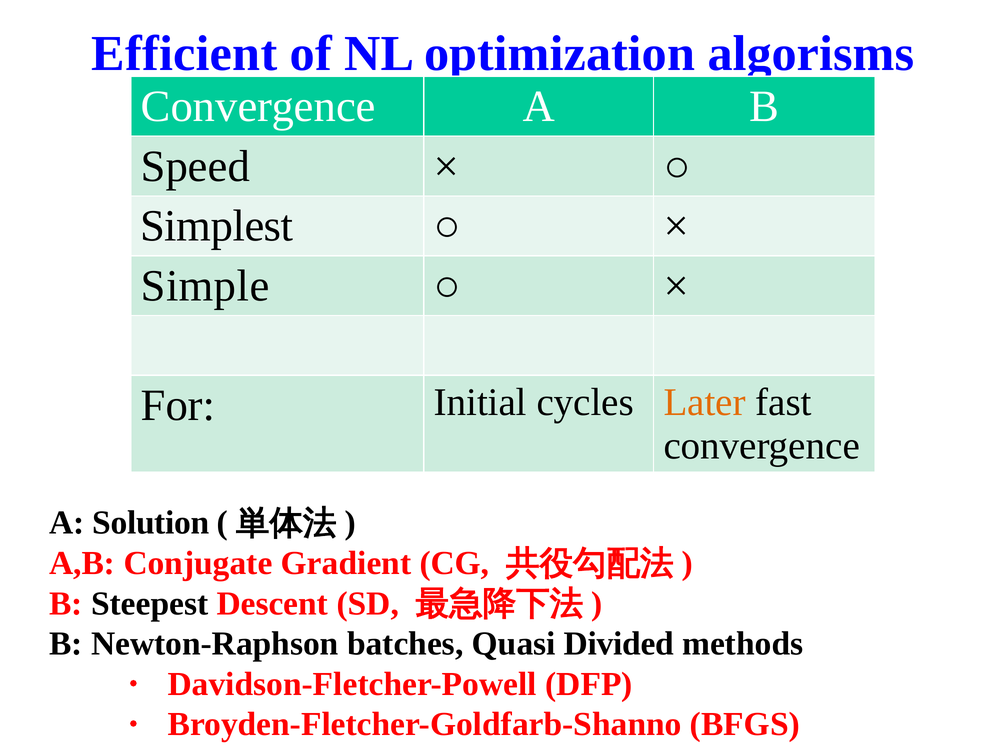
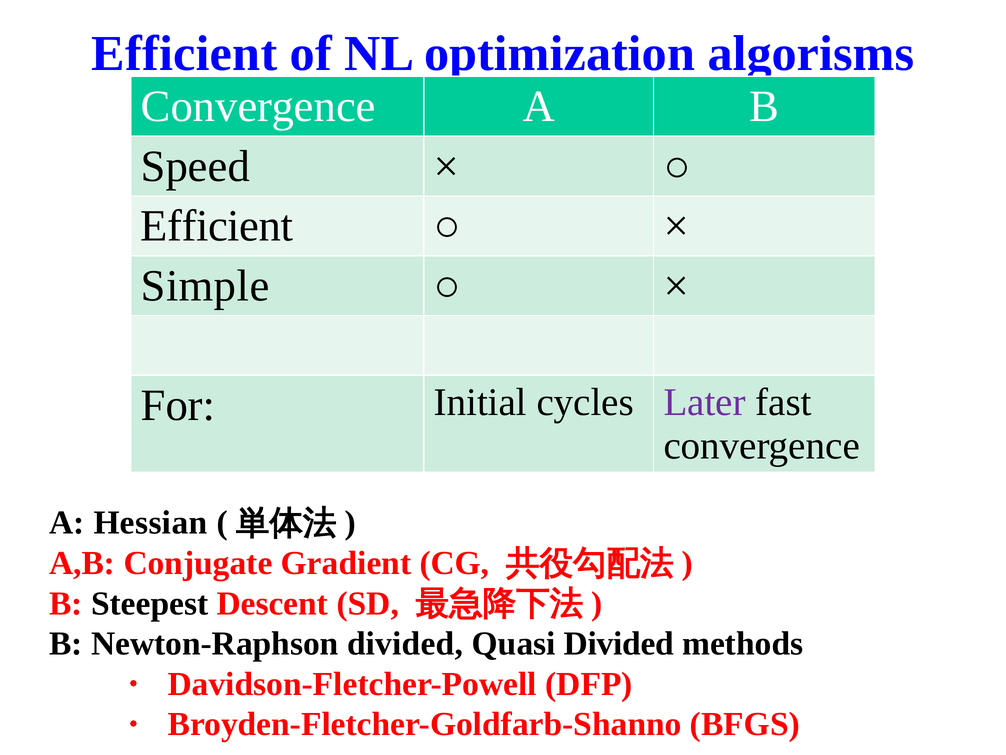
Simplest: Simplest -> Efficient (217, 226)
Later colour: orange -> purple (705, 402)
Solution: Solution -> Hessian (150, 523)
Newton-Raphson batches: batches -> divided (405, 643)
